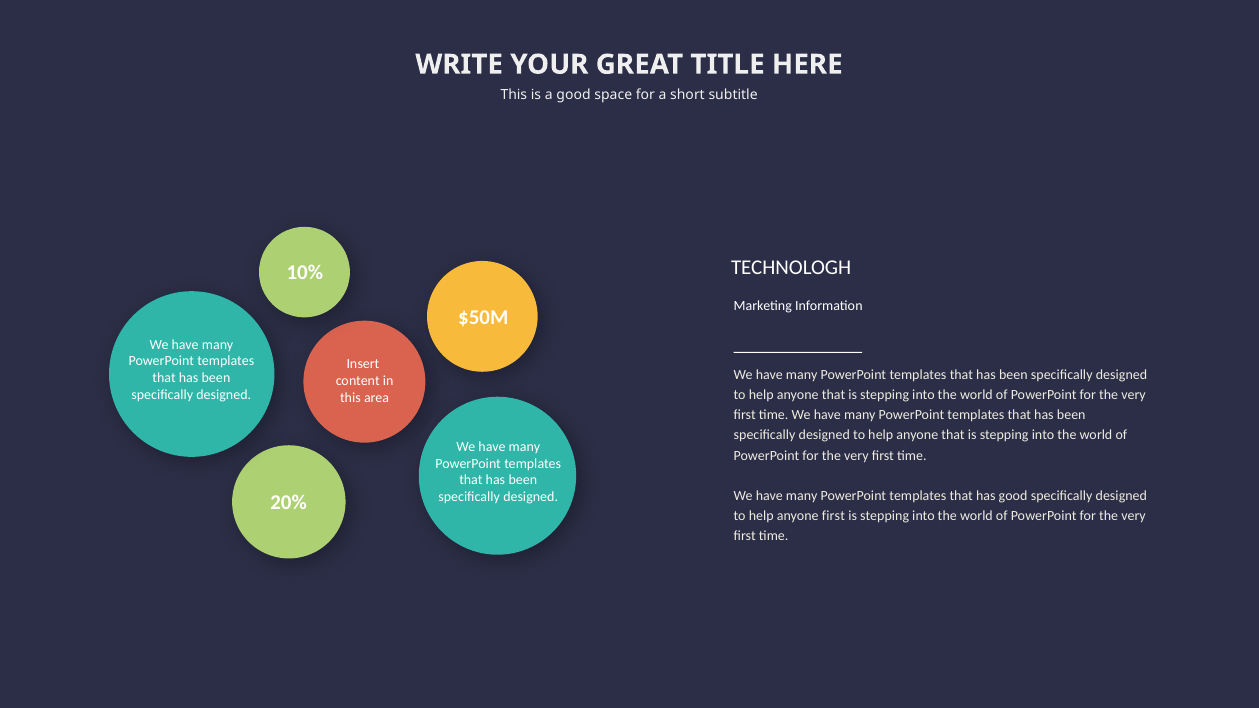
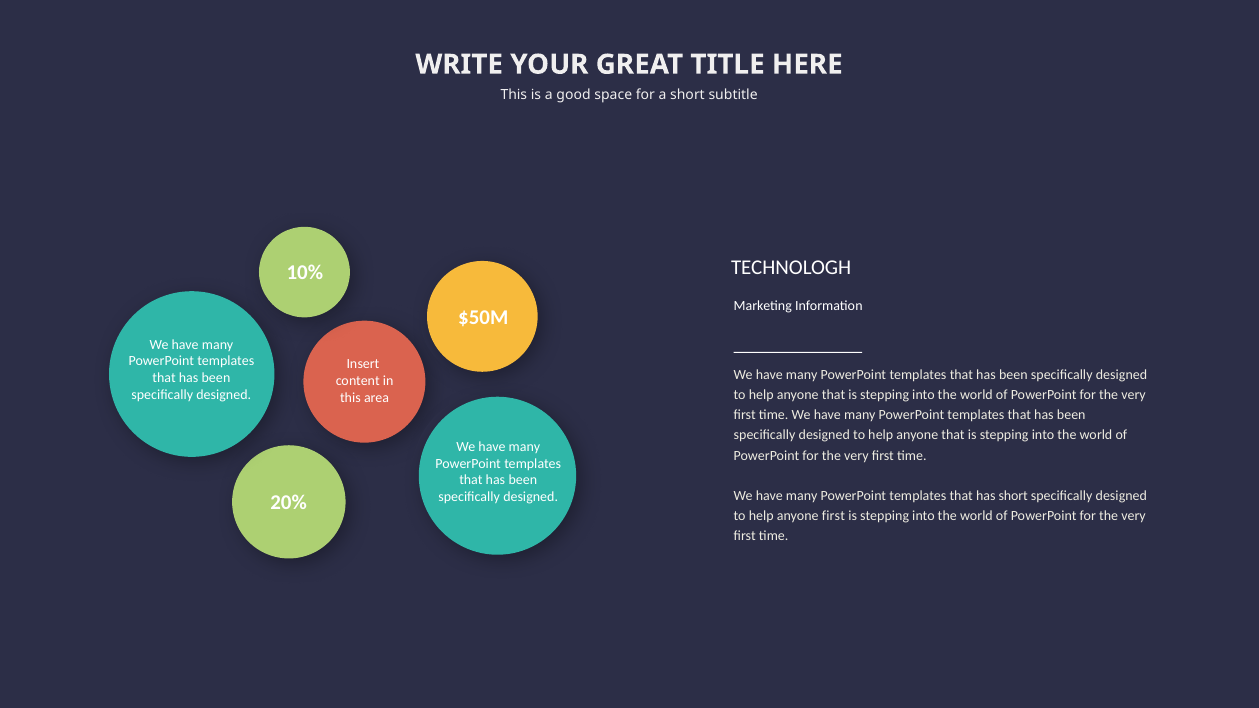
has good: good -> short (1013, 496)
